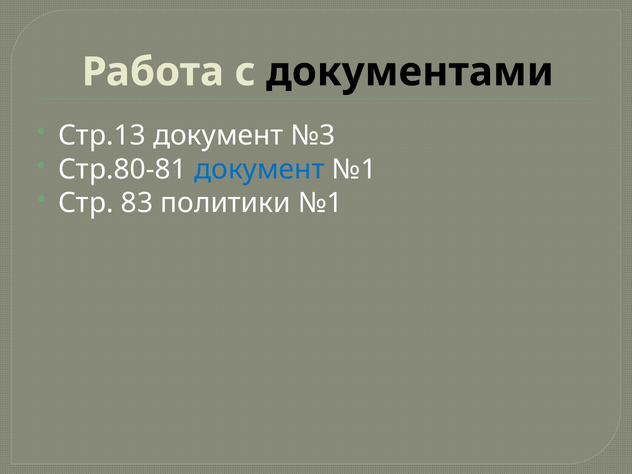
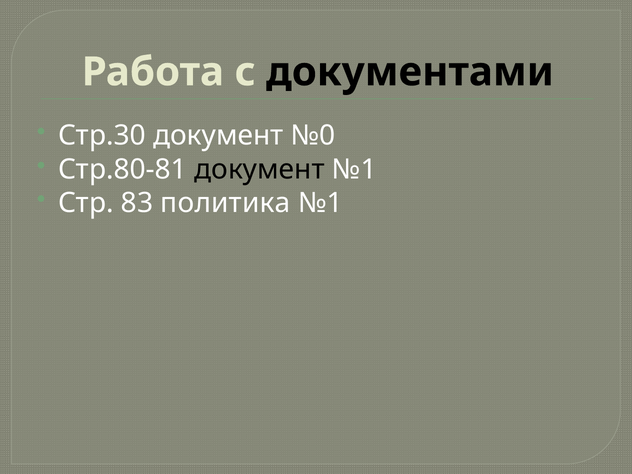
Стр.13: Стр.13 -> Стр.30 (102, 136)
№3: №3 -> №0 (313, 136)
документ colour: blue -> black (259, 169)
политики: политики -> политика (225, 203)
